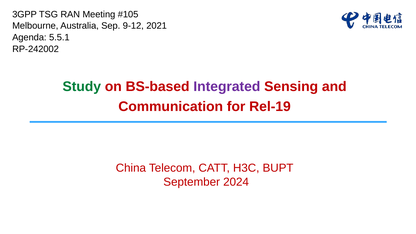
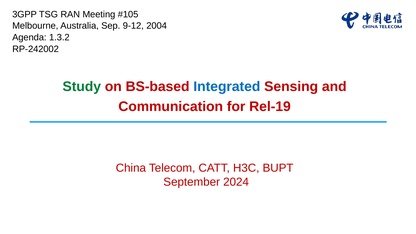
2021: 2021 -> 2004 (157, 26)
5.5.1: 5.5.1 -> 1.3.2 (59, 37)
Integrated colour: purple -> blue (227, 87)
